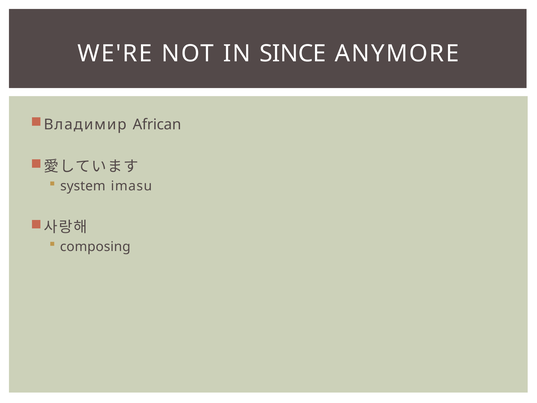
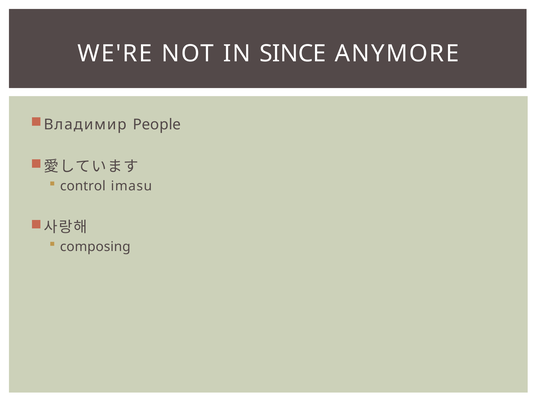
African: African -> People (157, 125)
system: system -> control (83, 186)
